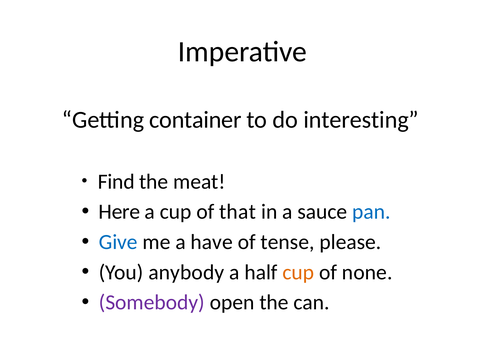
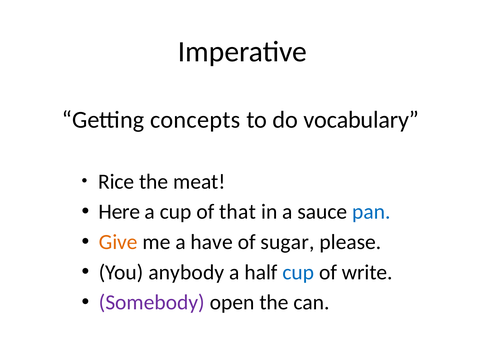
container: container -> concepts (195, 120)
interesting: interesting -> vocabulary (361, 120)
Find: Find -> Rice (116, 182)
Give colour: blue -> orange (118, 242)
tense: tense -> sugar (288, 242)
cup colour: orange -> blue (298, 272)
none: none -> write (367, 272)
